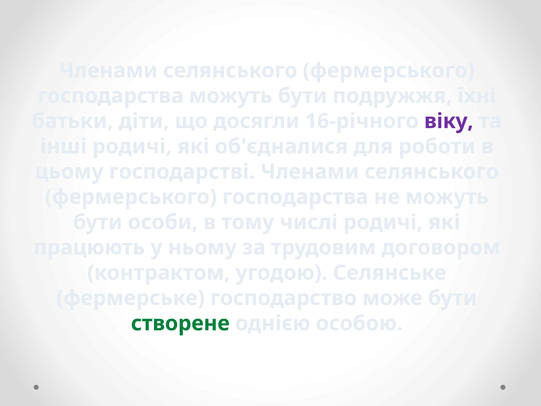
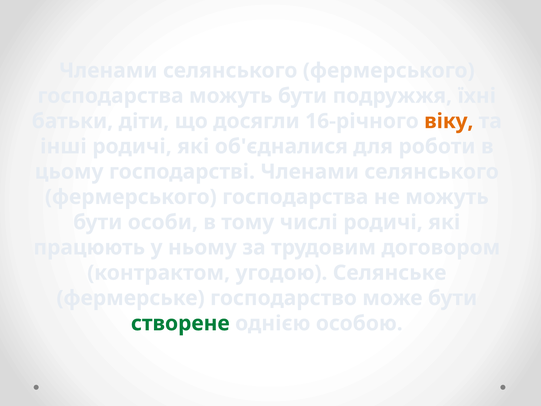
віку colour: purple -> orange (449, 121)
